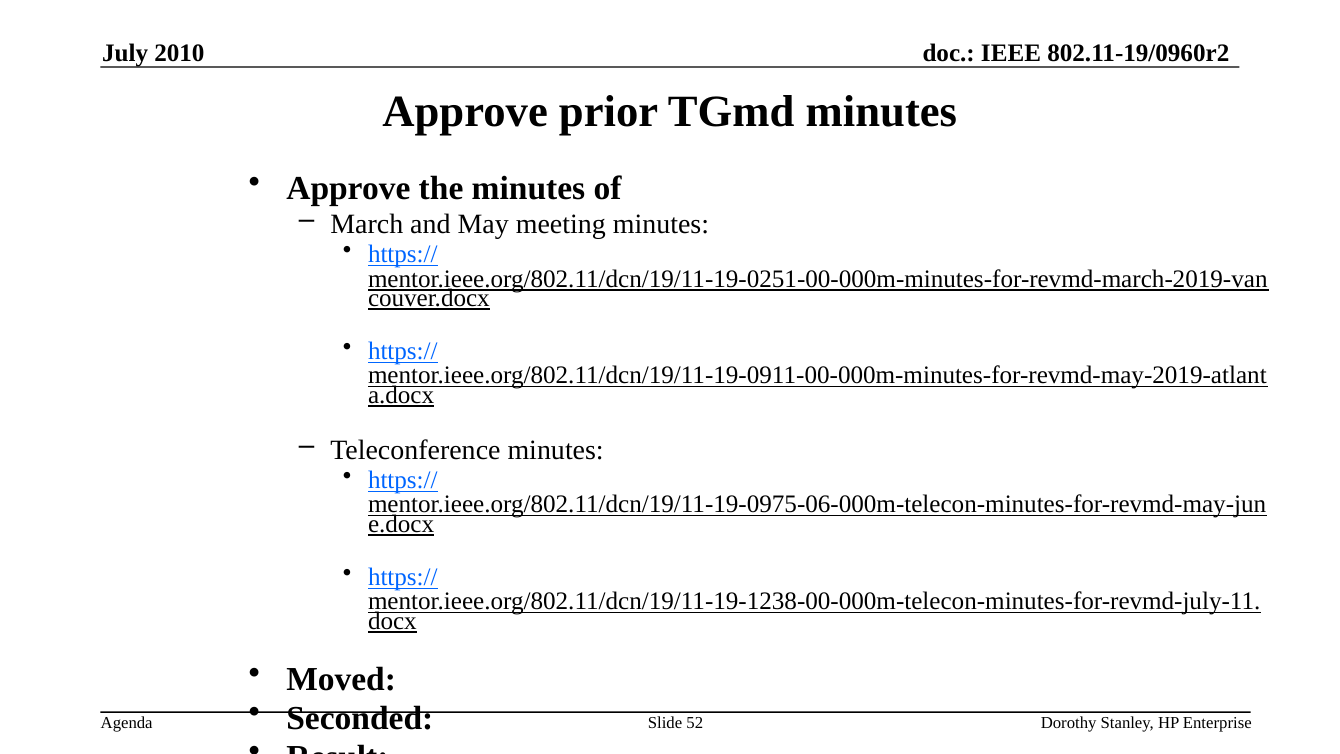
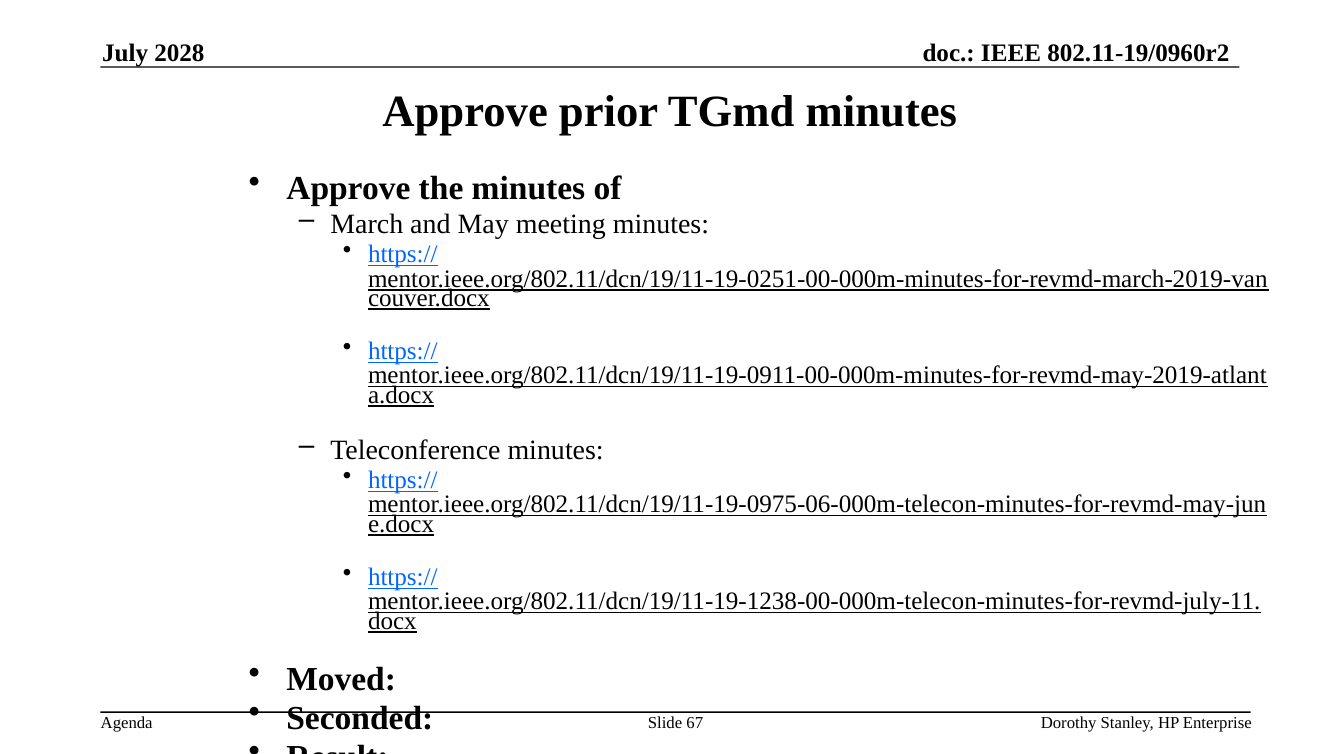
2010: 2010 -> 2028 (179, 54)
52: 52 -> 67 (695, 723)
